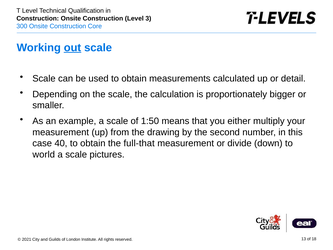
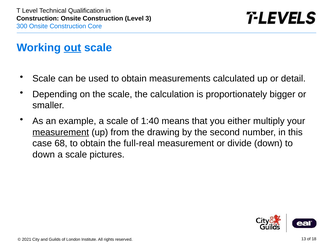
1:50: 1:50 -> 1:40 (150, 121)
measurement underline: none -> present (61, 132)
40: 40 -> 68 (61, 143)
full-that: full-that -> full-real (139, 143)
world: world -> down (44, 154)
